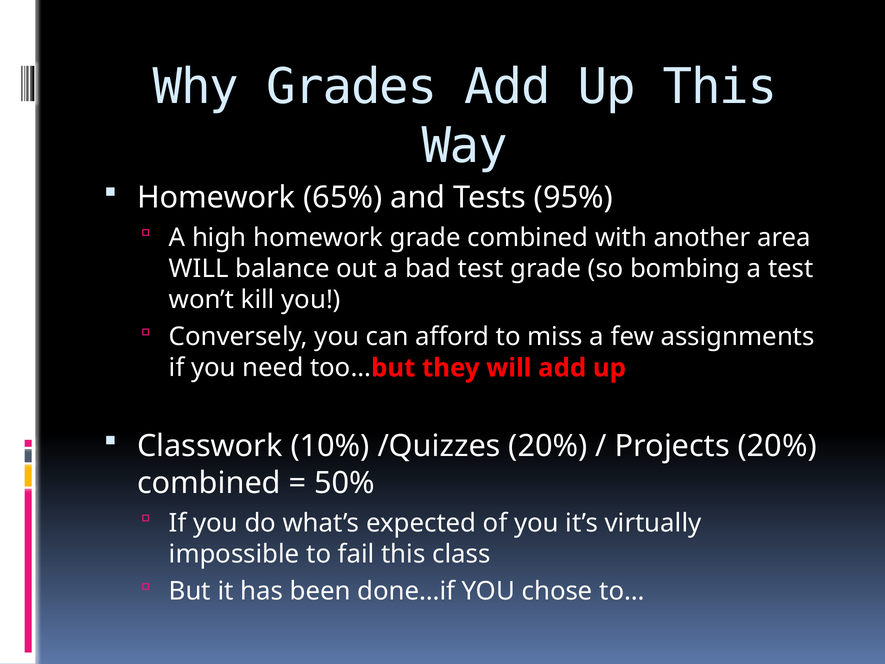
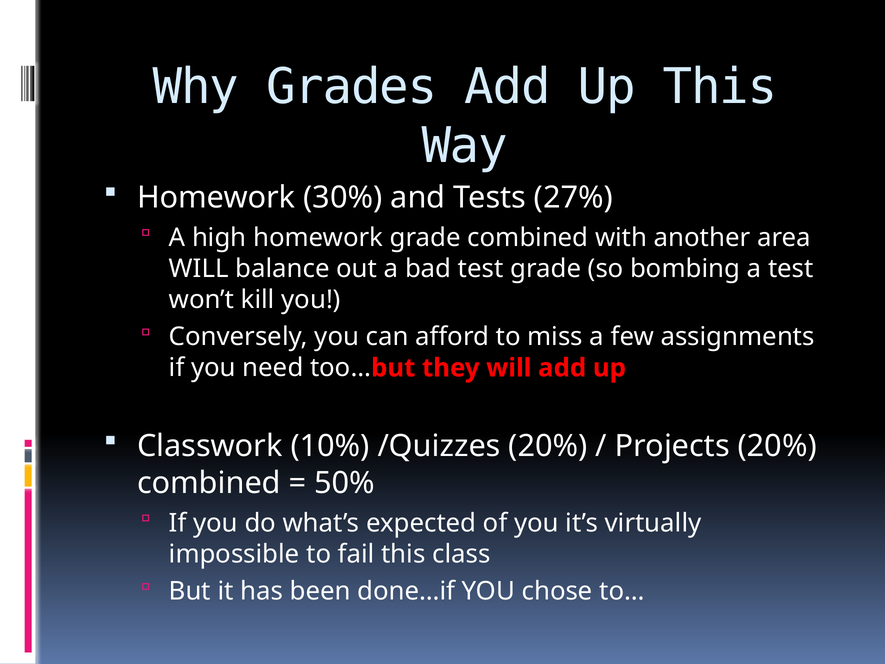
65%: 65% -> 30% (343, 198)
95%: 95% -> 27% (573, 198)
